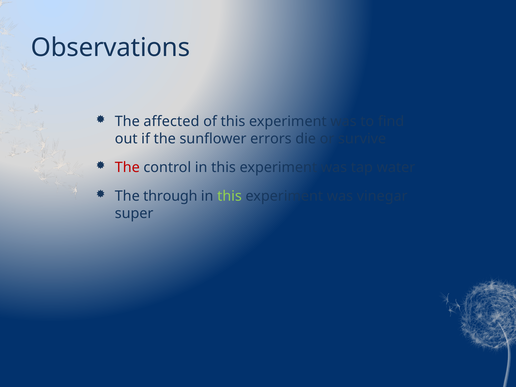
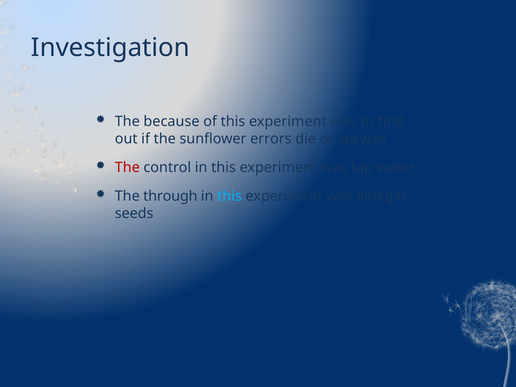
Observations: Observations -> Investigation (110, 48)
affected: affected -> because (171, 121)
this colour: light green -> light blue (230, 196)
super: super -> seeds (134, 213)
